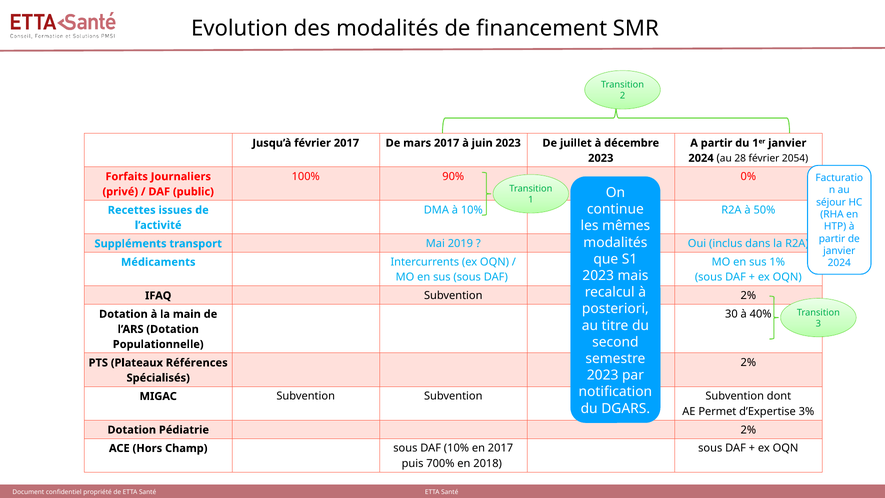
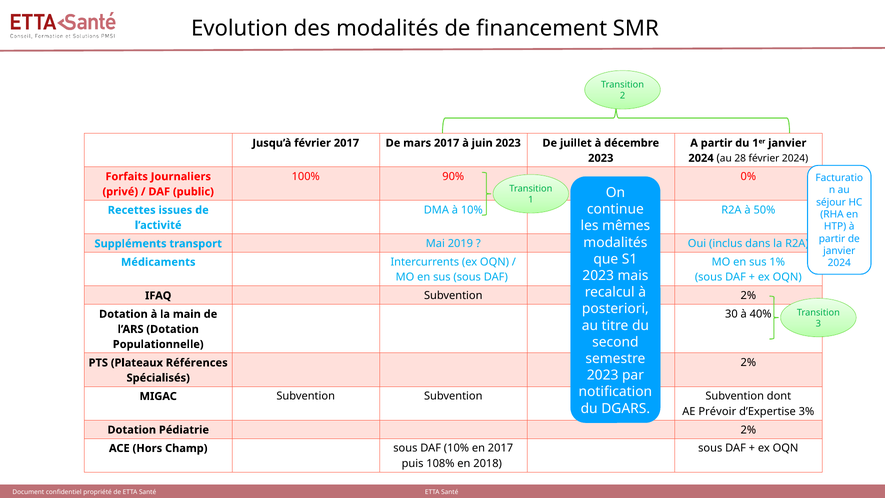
février 2054: 2054 -> 2024 (795, 158)
Permet: Permet -> Prévoir (717, 411)
700%: 700% -> 108% (440, 463)
